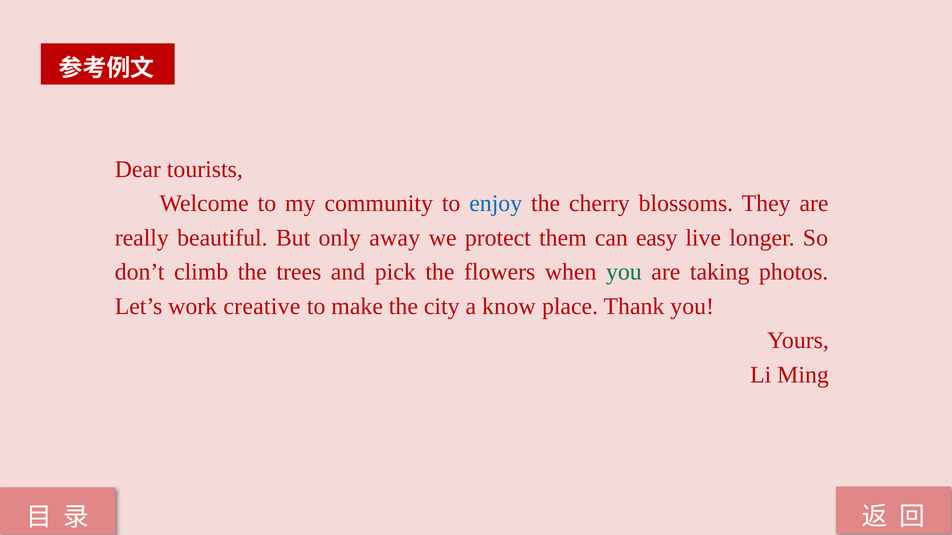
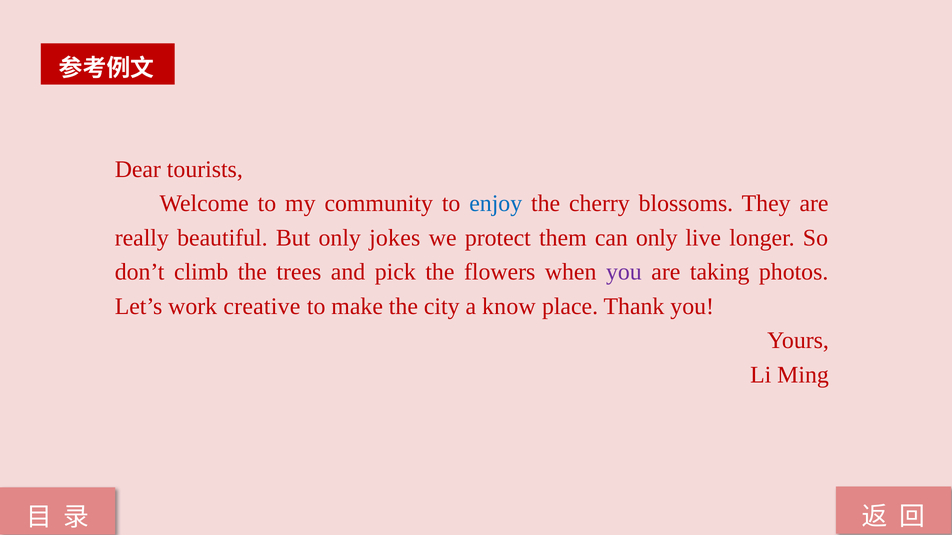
away: away -> jokes (395, 238)
can easy: easy -> only (657, 238)
you colour: green -> purple (624, 272)
